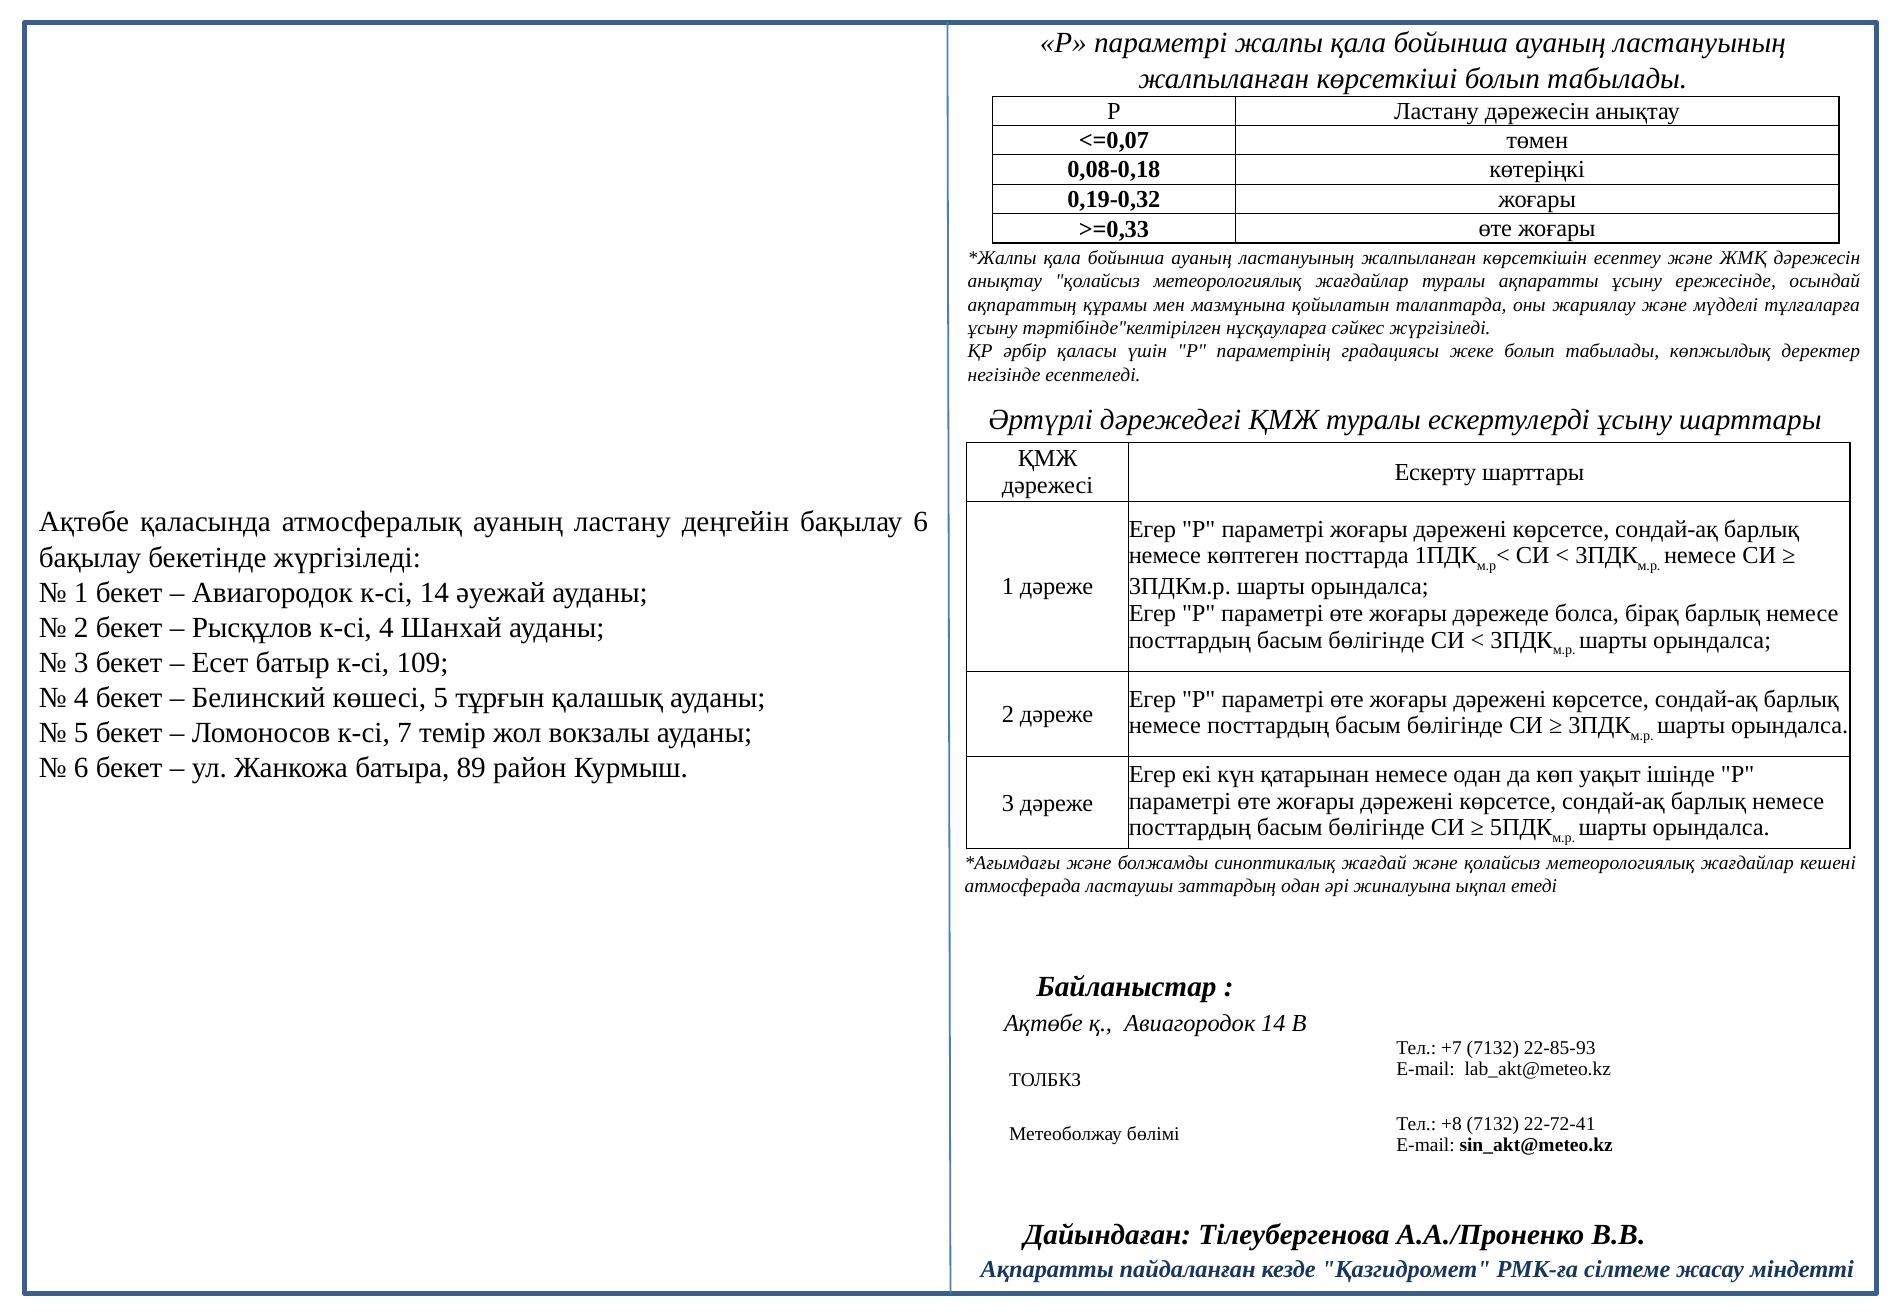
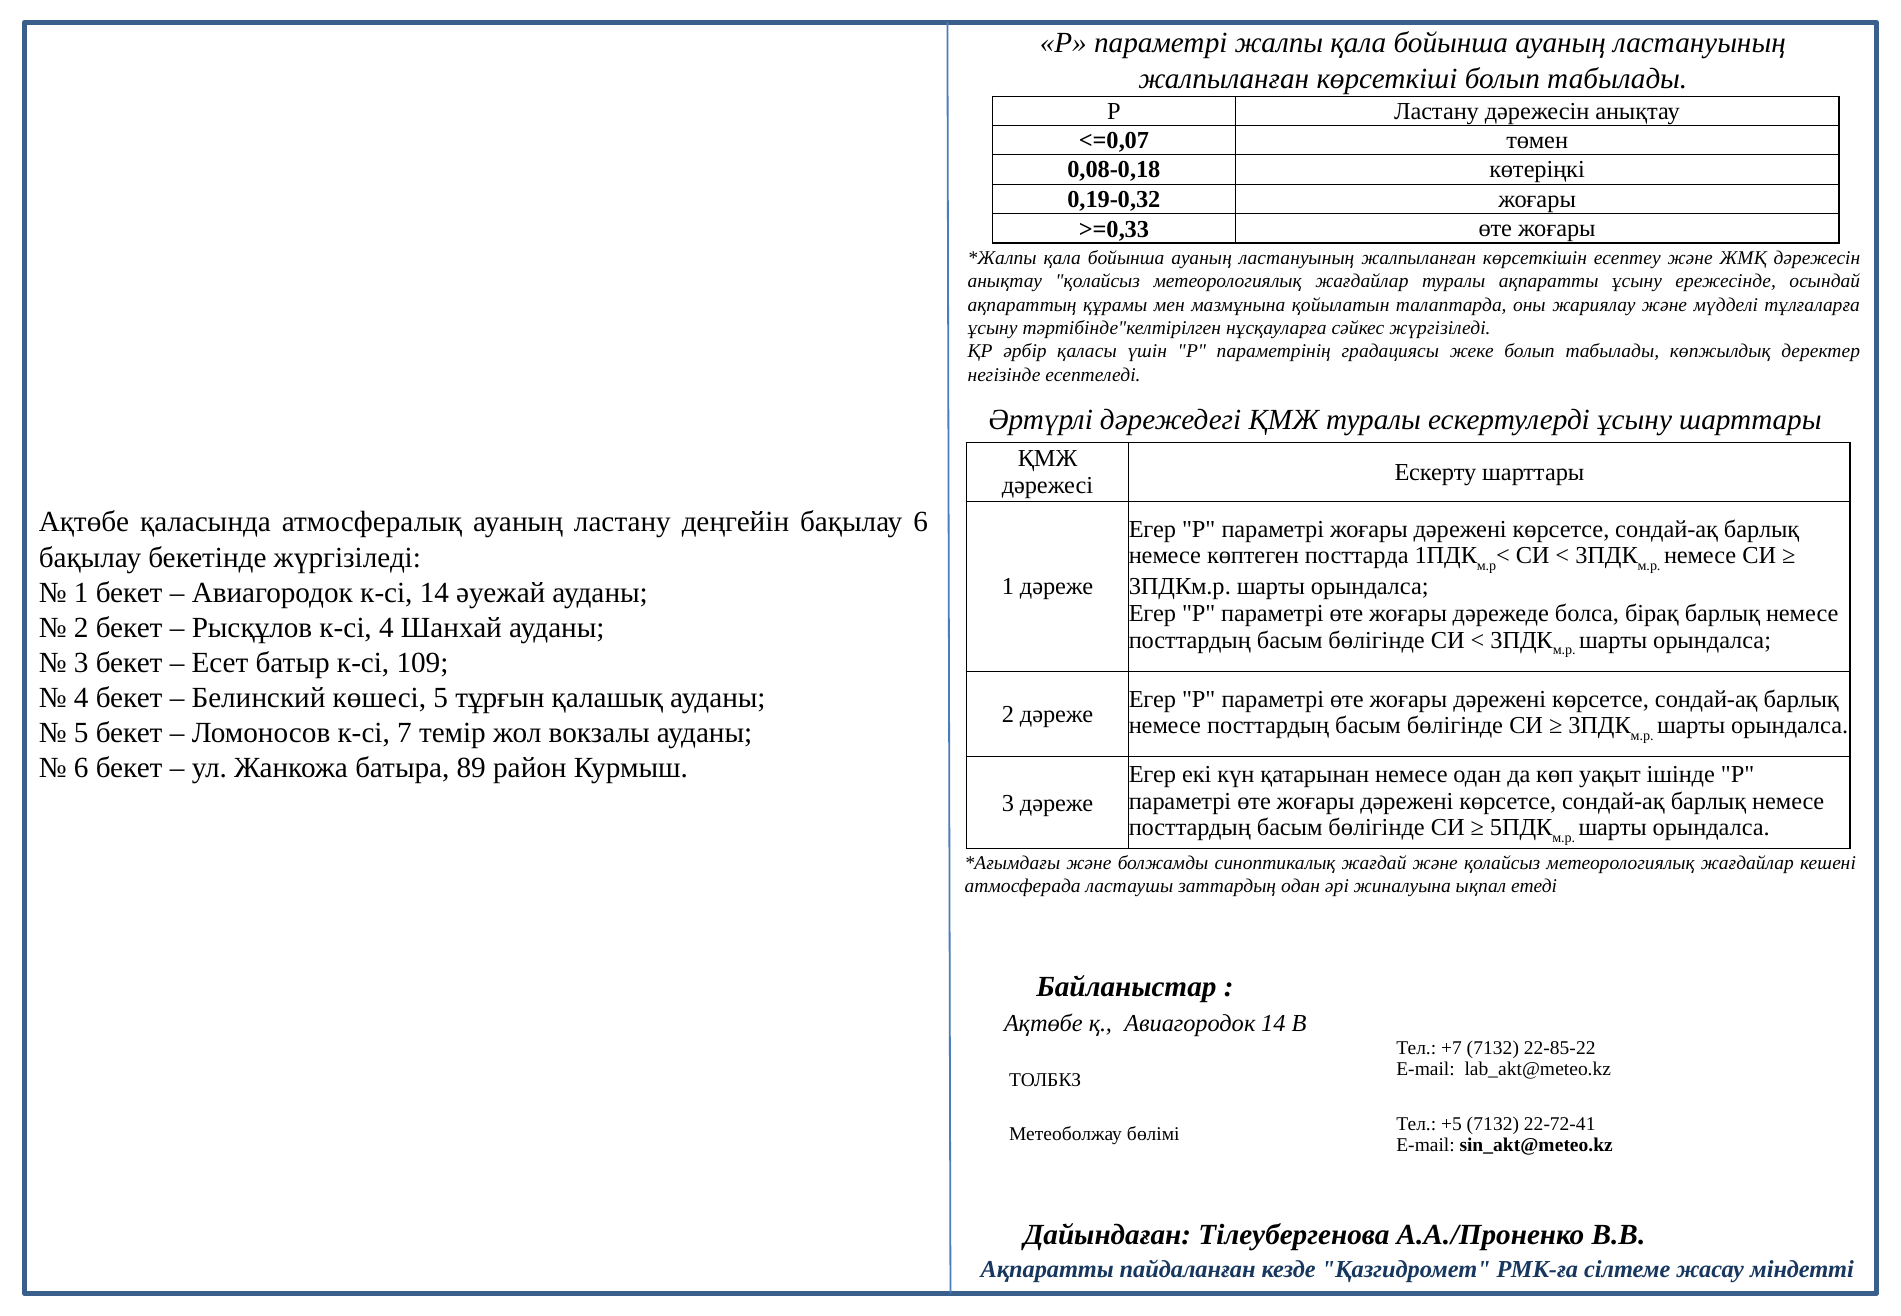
22-85-93: 22-85-93 -> 22-85-22 (1560, 1048)
+8: +8 -> +5 (1451, 1124)
